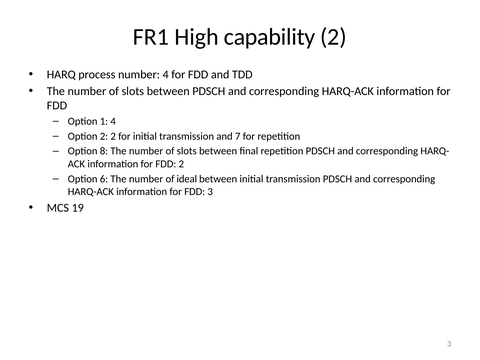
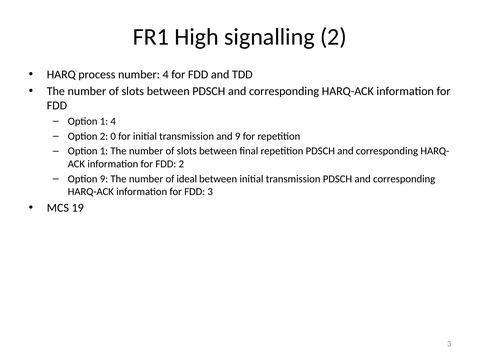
capability: capability -> signalling (269, 37)
2 2: 2 -> 0 (113, 136)
and 7: 7 -> 9 (238, 136)
8: 8 -> 1 (104, 151)
Option 6: 6 -> 9 (104, 179)
